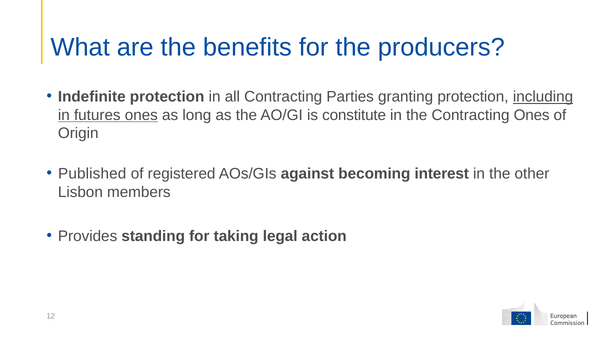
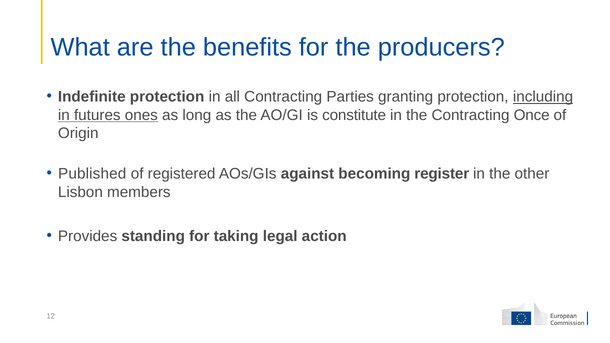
Contracting Ones: Ones -> Once (532, 115)
interest: interest -> register (442, 174)
